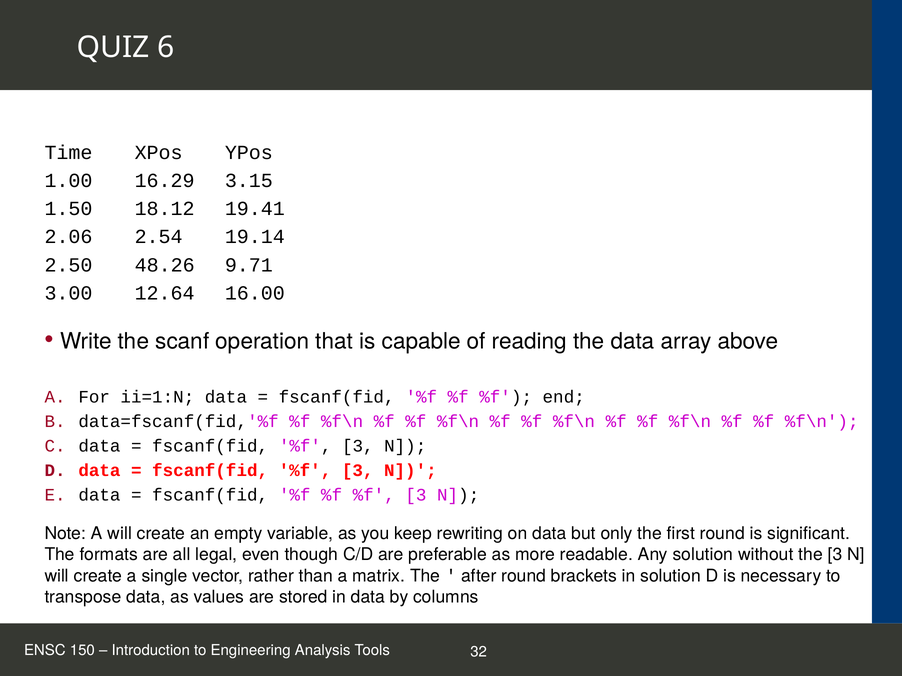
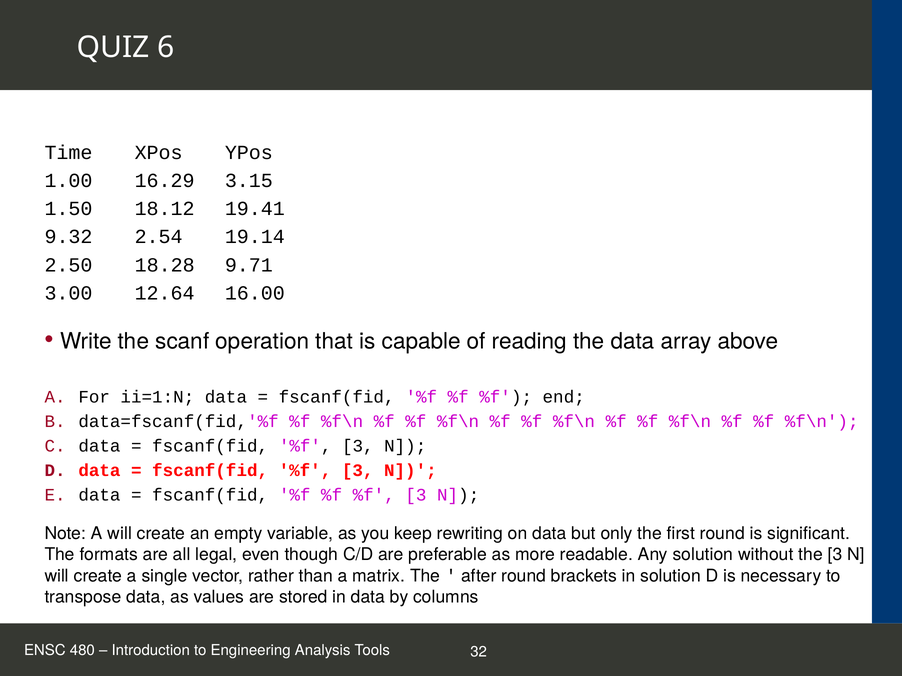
2.06: 2.06 -> 9.32 (69, 237)
48.26: 48.26 -> 18.28 (165, 265)
150: 150 -> 480 (82, 651)
